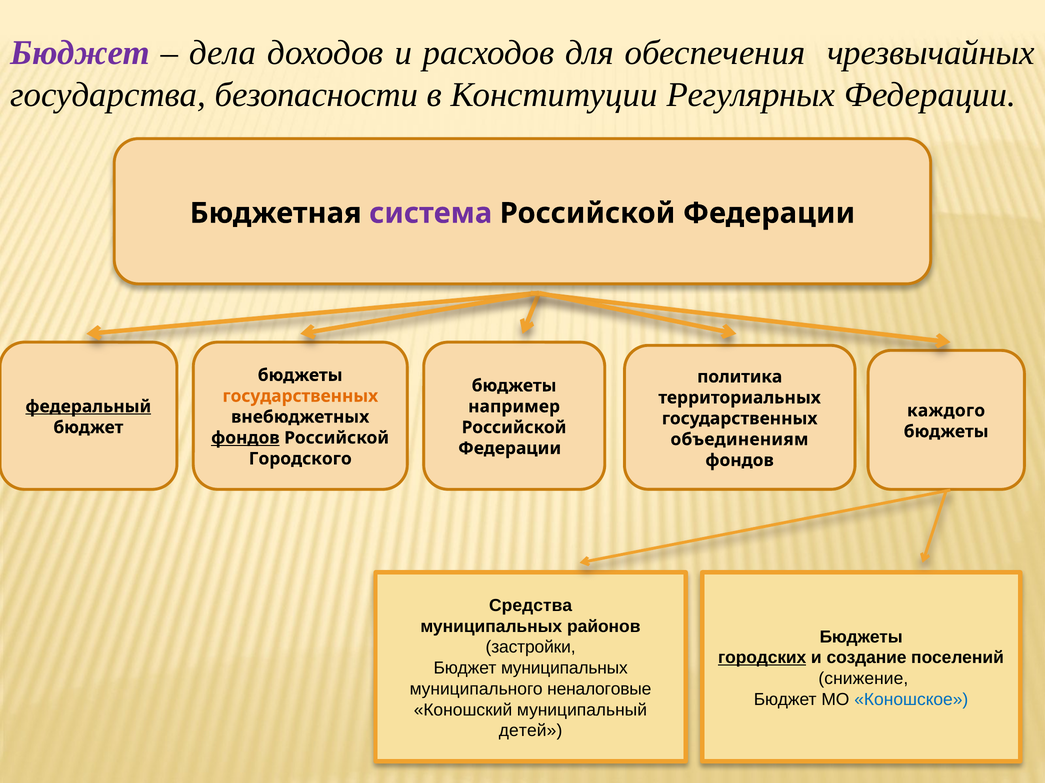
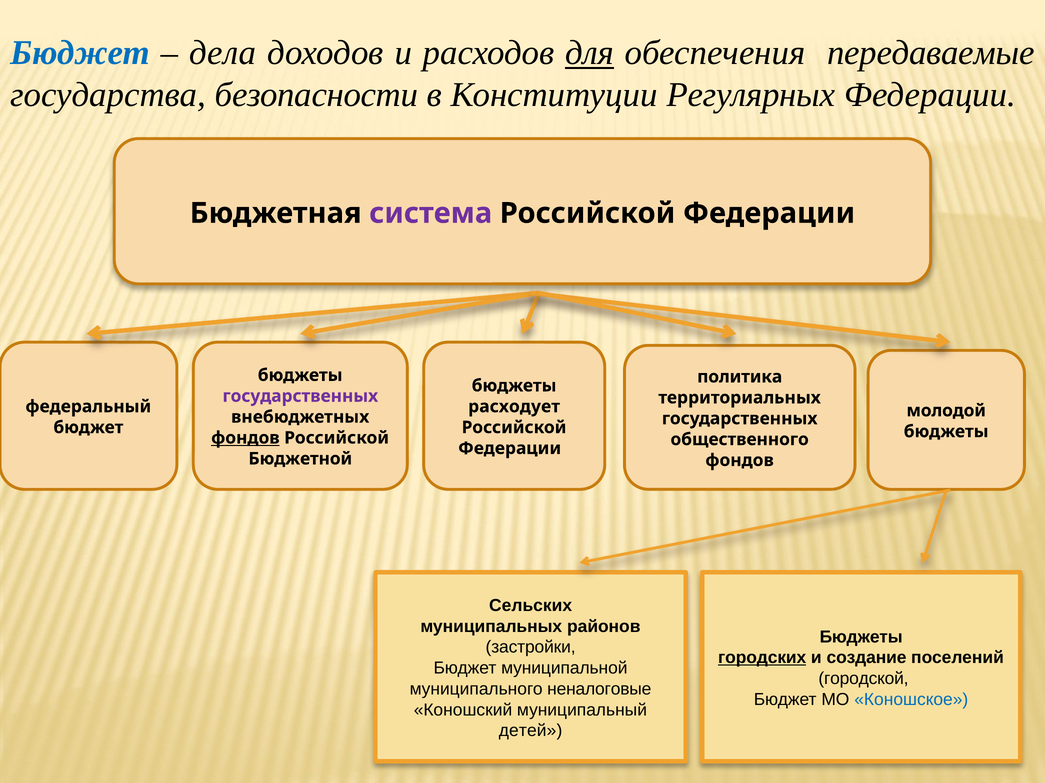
Бюджет colour: purple -> blue (80, 53)
для underline: none -> present (590, 53)
чрезвычайных: чрезвычайных -> передаваемые (931, 53)
государственных colour: orange -> purple (300, 396)
федеральный underline: present -> none (88, 407)
например: например -> расходует (514, 407)
каждого: каждого -> молодой (946, 411)
объединениям: объединениям -> общественного (740, 440)
Городского: Городского -> Бюджетной (300, 459)
Средства: Средства -> Сельских (531, 606)
Бюджет муниципальных: муниципальных -> муниципальной (564, 669)
снижение: снижение -> городской (863, 679)
